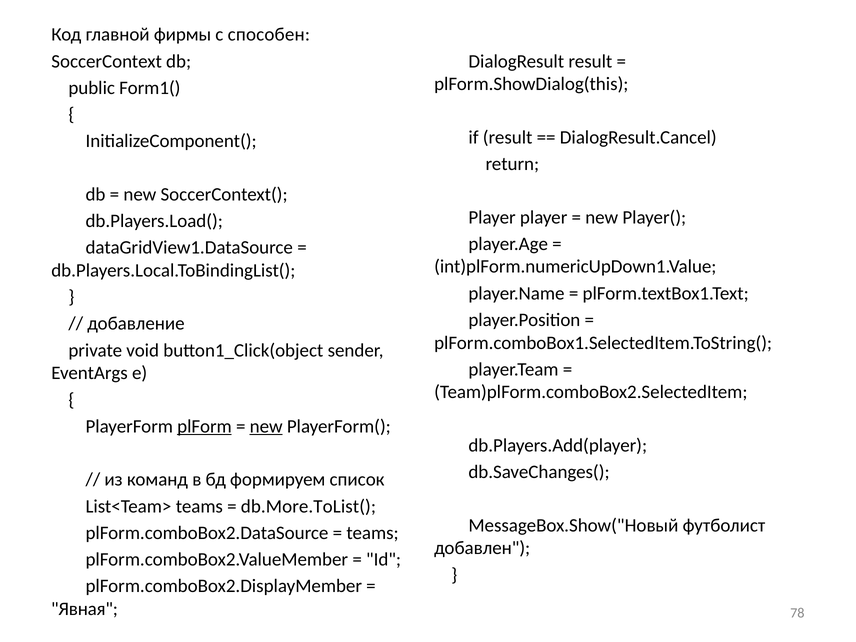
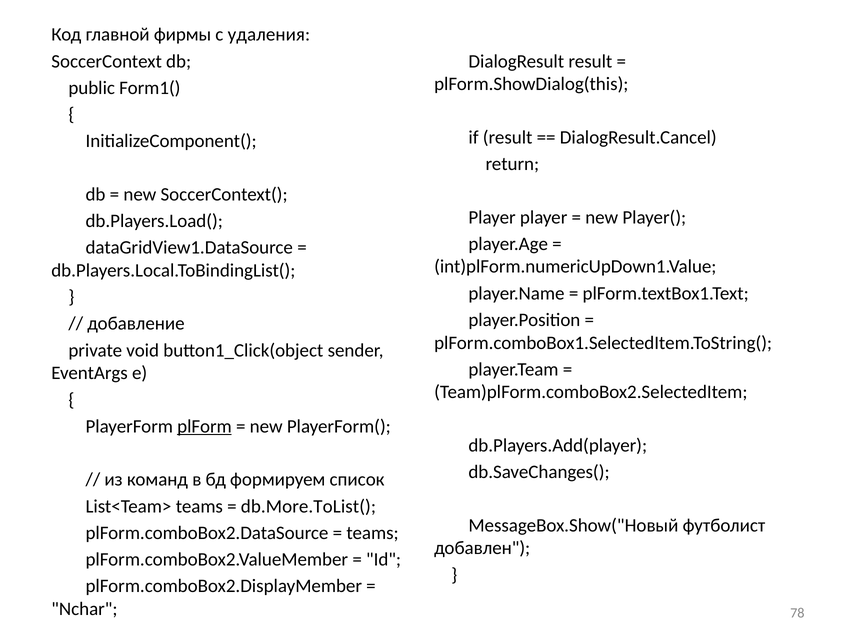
способен: способен -> удаления (269, 35)
new underline: present -> none (266, 426)
Явная: Явная -> Nchar (84, 609)
